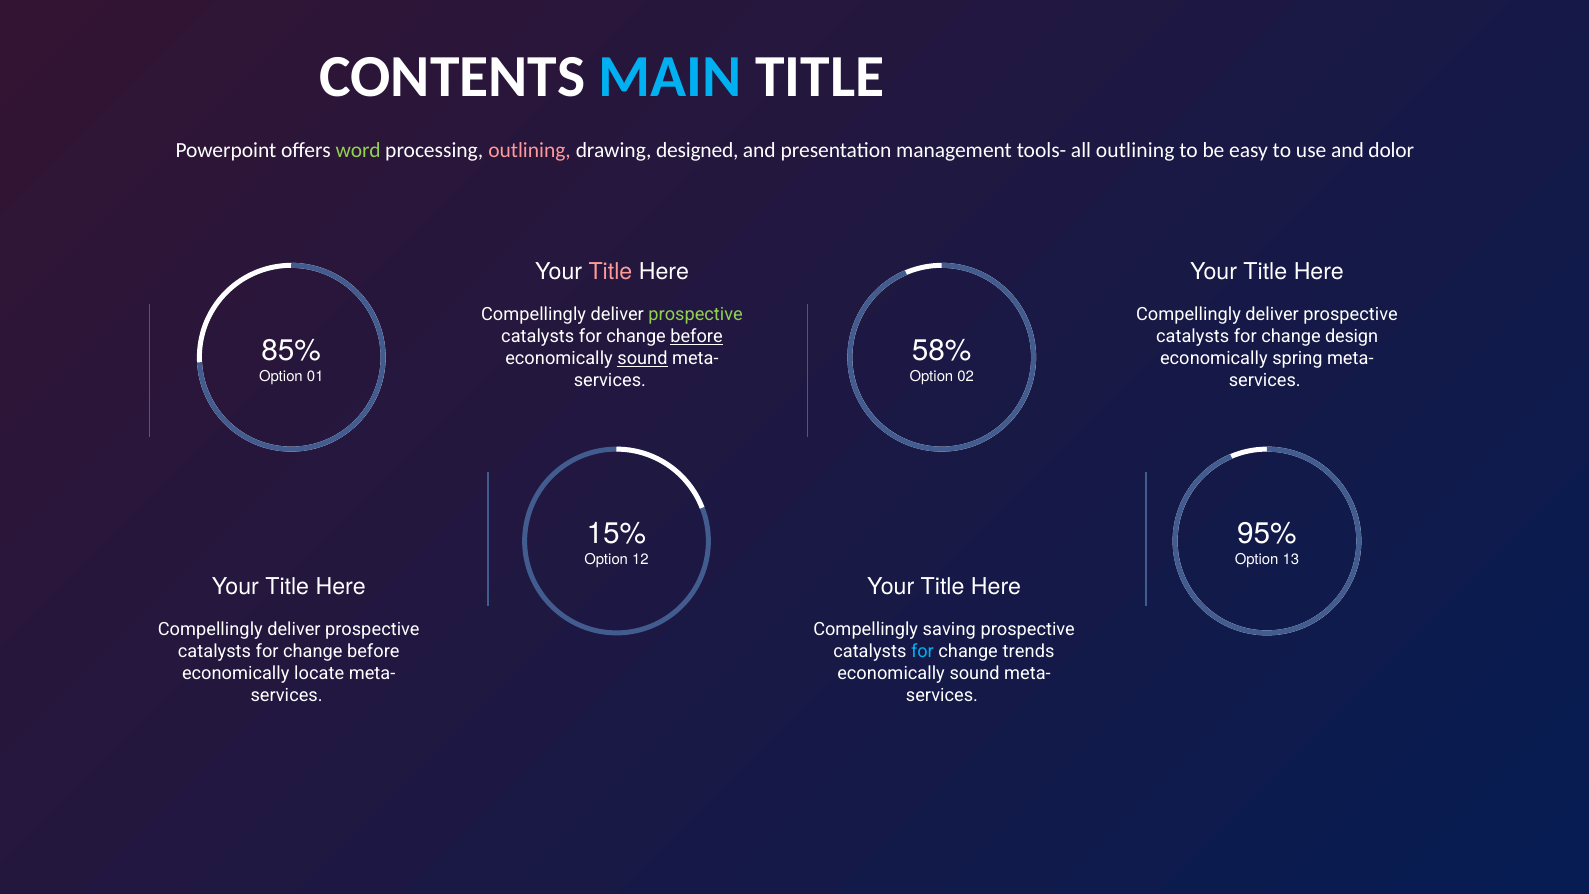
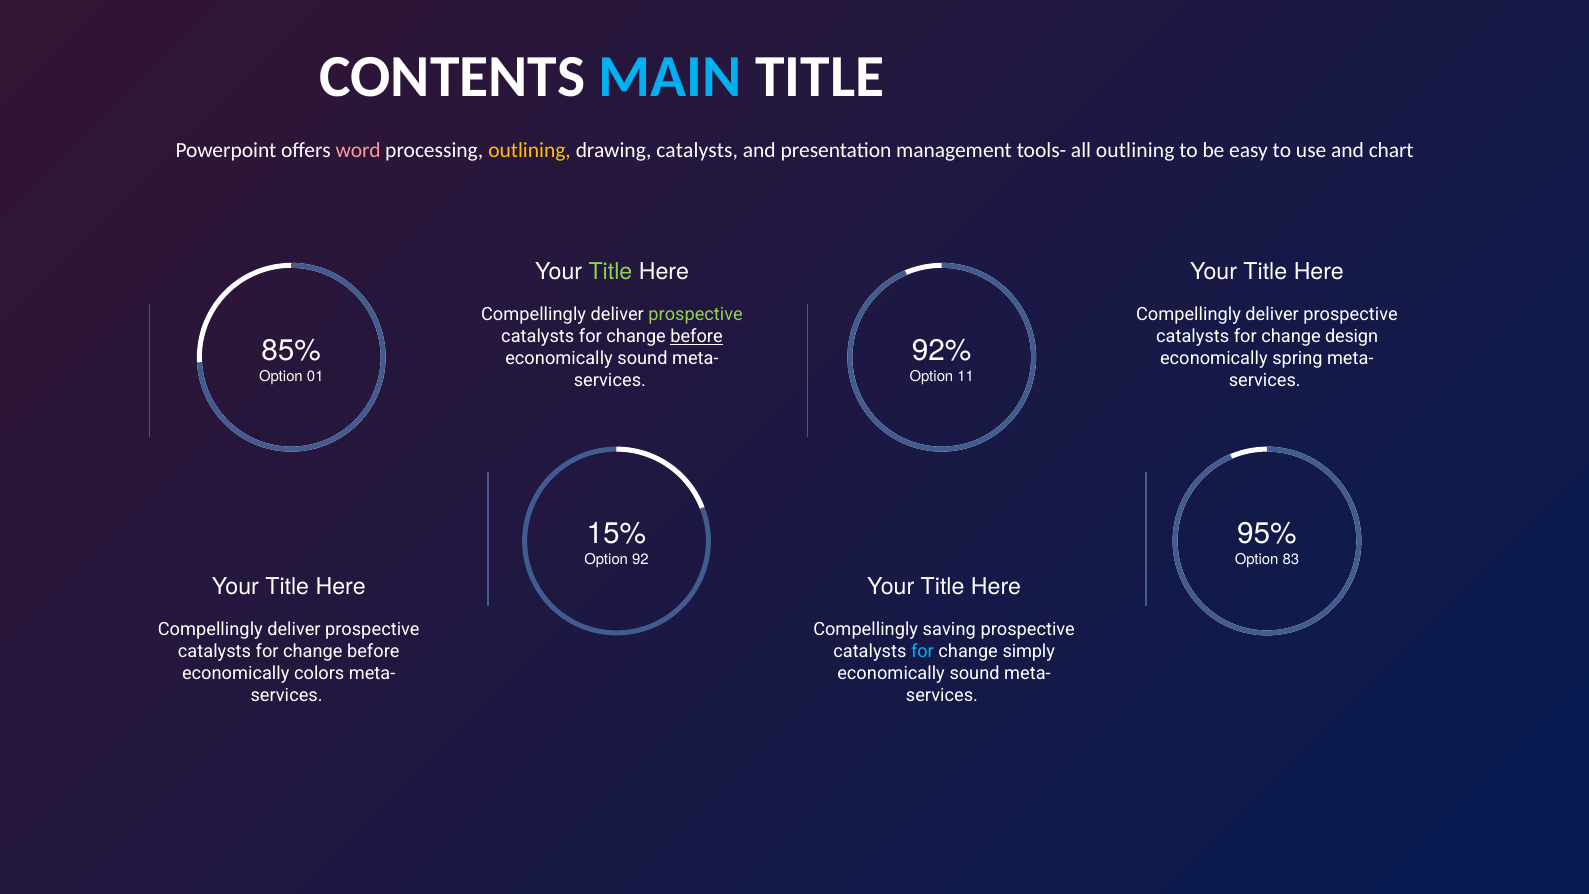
word colour: light green -> pink (358, 151)
outlining colour: pink -> yellow (530, 151)
drawing designed: designed -> catalysts (697, 151)
dolor: dolor -> chart (1391, 151)
Title colour: pink -> light green (610, 272)
58%: 58% -> 92% (942, 350)
sound underline: present -> none (642, 358)
02: 02 -> 11 (966, 376)
12: 12 -> 92 (640, 560)
13: 13 -> 83 (1291, 560)
trends: trends -> simply (1029, 651)
locate: locate -> colors (319, 673)
